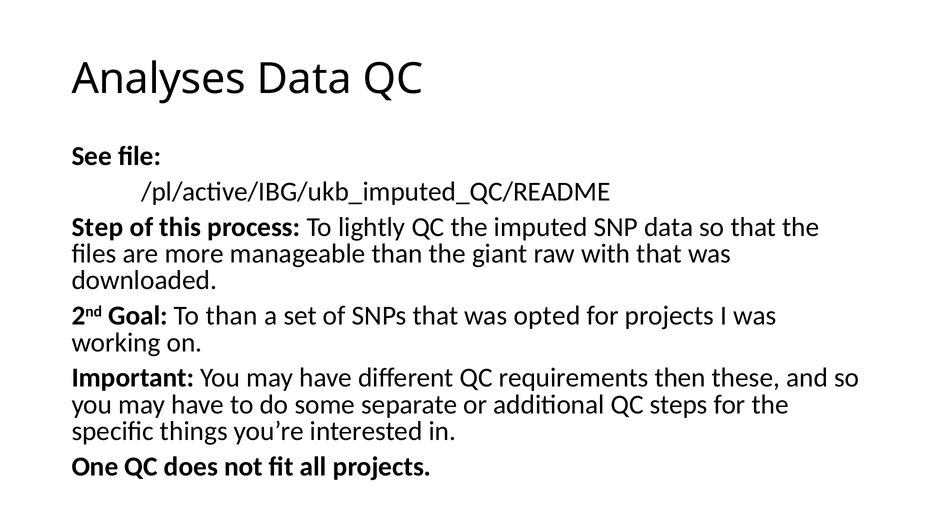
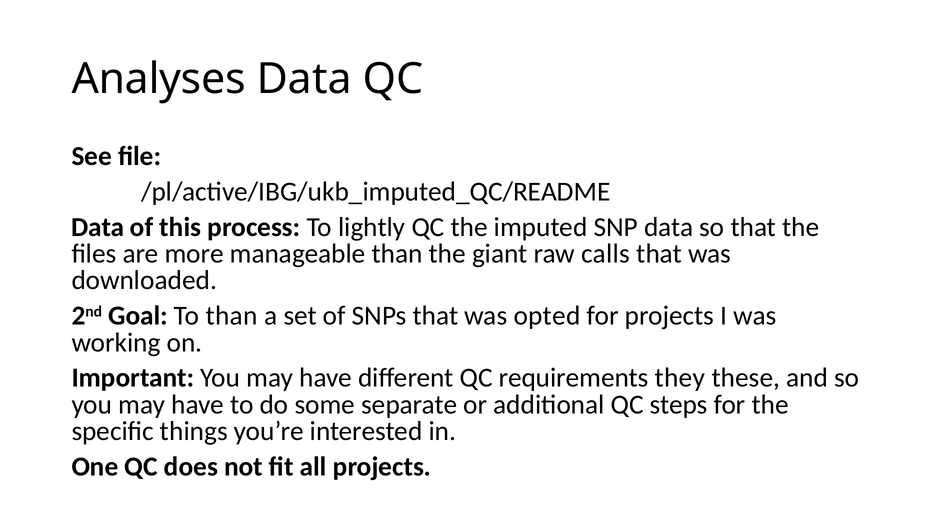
Step: Step -> Data (98, 227)
with: with -> calls (606, 254)
then: then -> they (680, 378)
